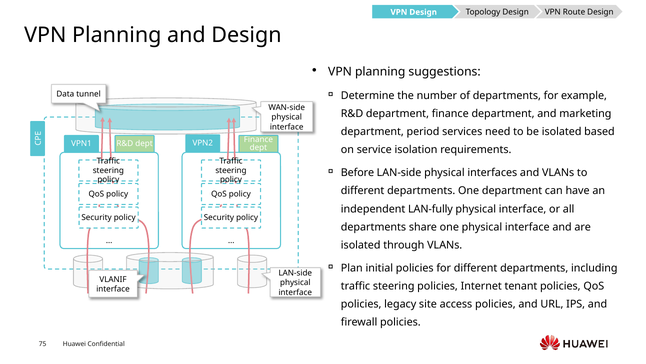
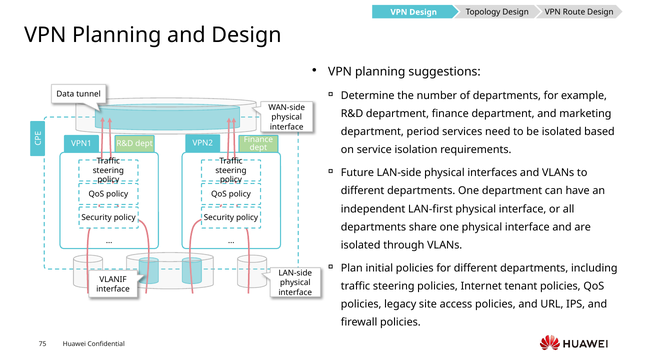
Before: Before -> Future (357, 173)
LAN-fully: LAN-fully -> LAN-first (430, 209)
